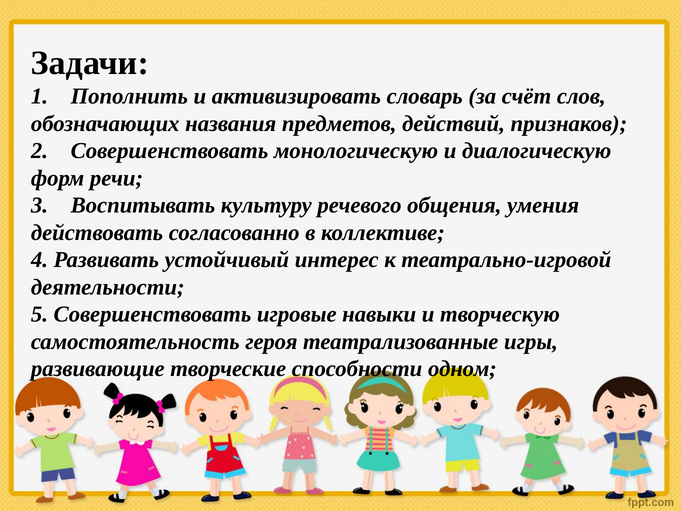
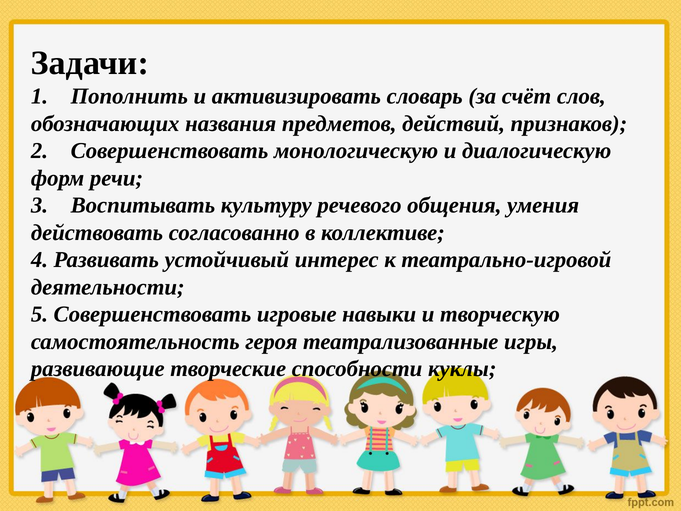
одном: одном -> куклы (462, 369)
